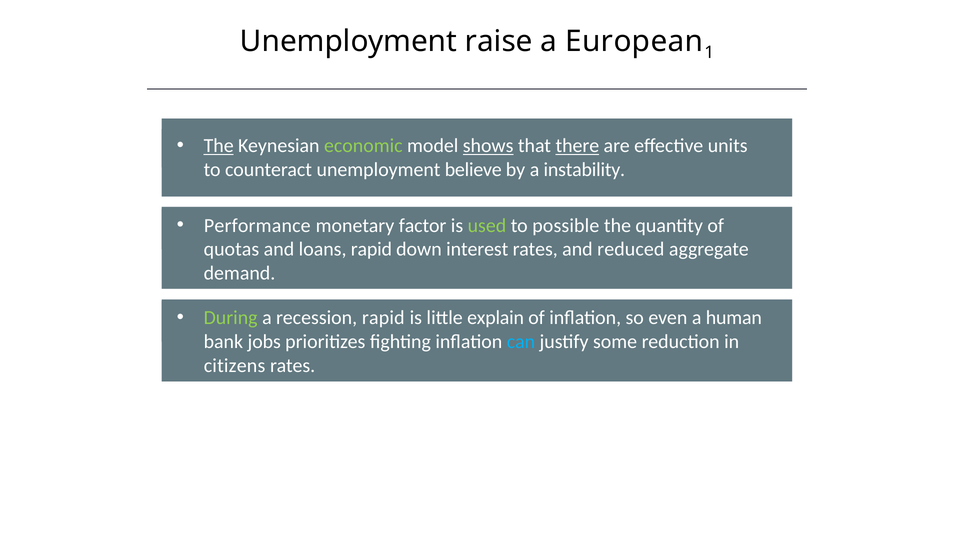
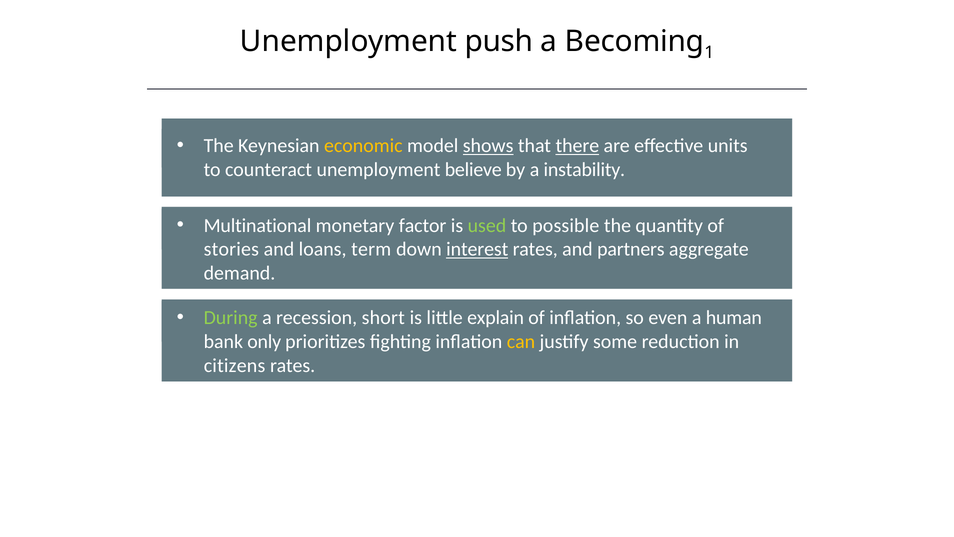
raise: raise -> push (499, 41)
European: European -> Becoming (635, 41)
The underline: present -> none (219, 146)
economic colour: light green -> yellow (363, 146)
Performance: Performance -> Multinational (257, 225)
quotas: quotas -> stories (231, 249)
loans rapid: rapid -> term (371, 249)
interest underline: none -> present (477, 249)
reduced: reduced -> partners (631, 249)
recession rapid: rapid -> short (383, 318)
jobs: jobs -> only (264, 342)
can colour: light blue -> yellow (521, 342)
